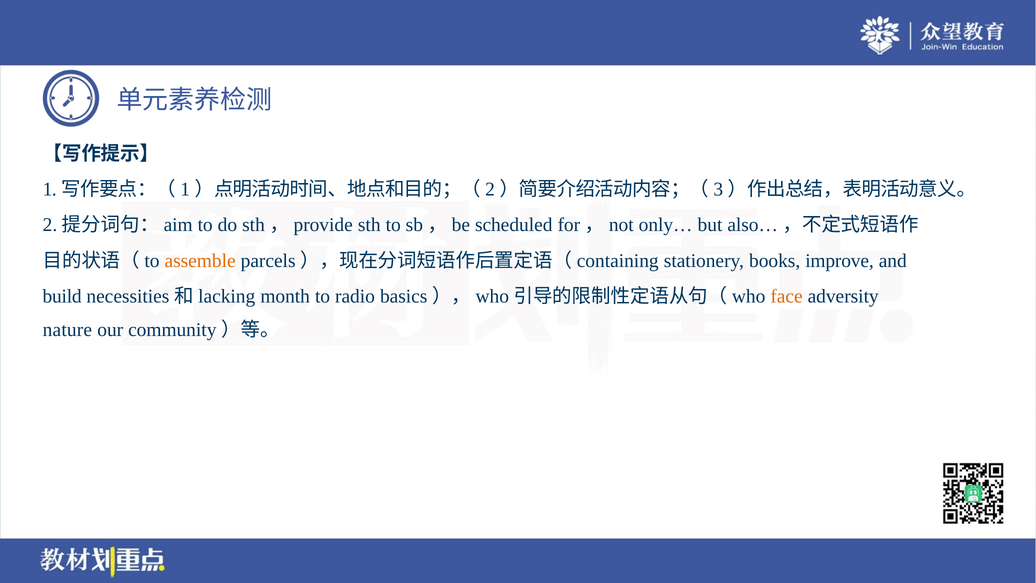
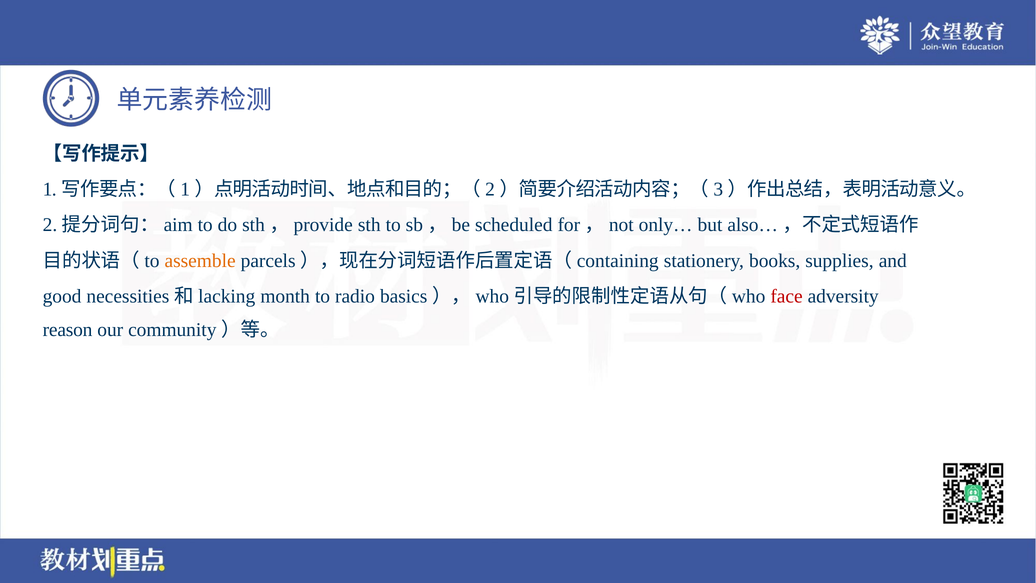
improve: improve -> supplies (839, 261)
build: build -> good (62, 296)
face colour: orange -> red (787, 296)
nature: nature -> reason (68, 330)
